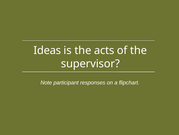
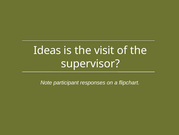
acts: acts -> visit (104, 50)
